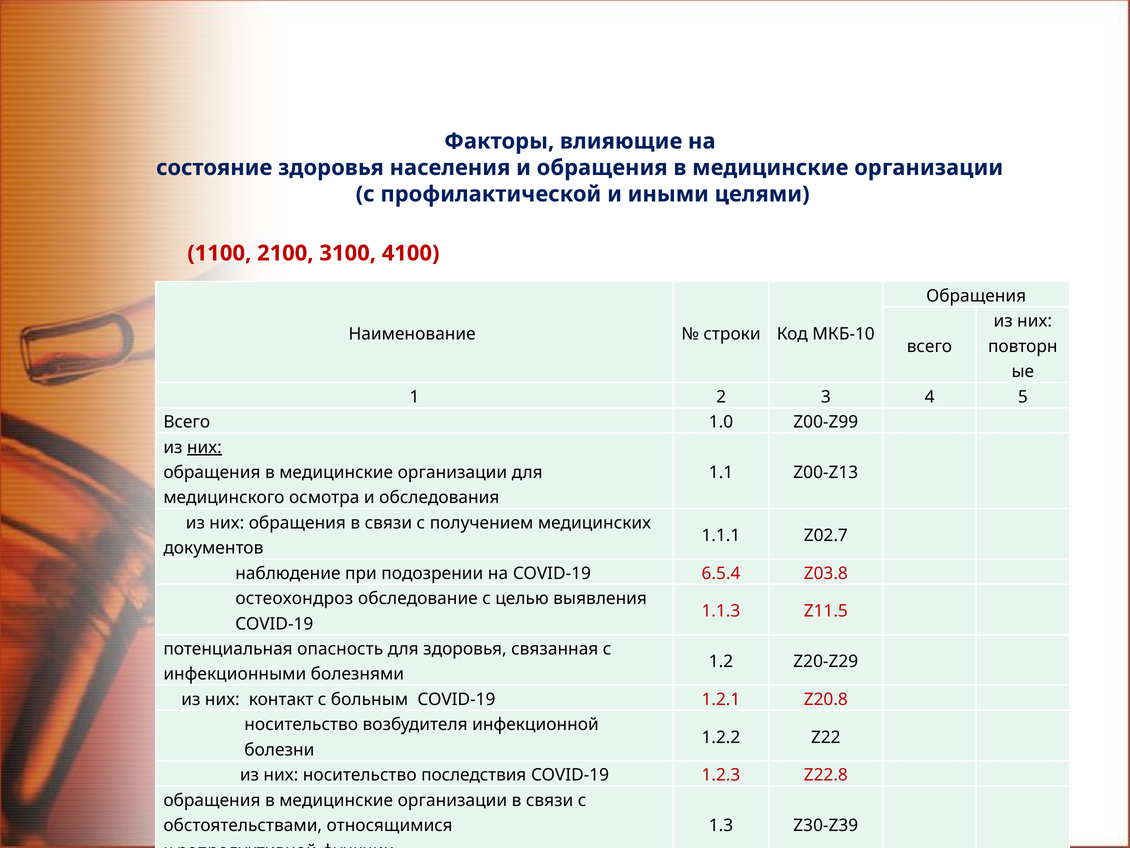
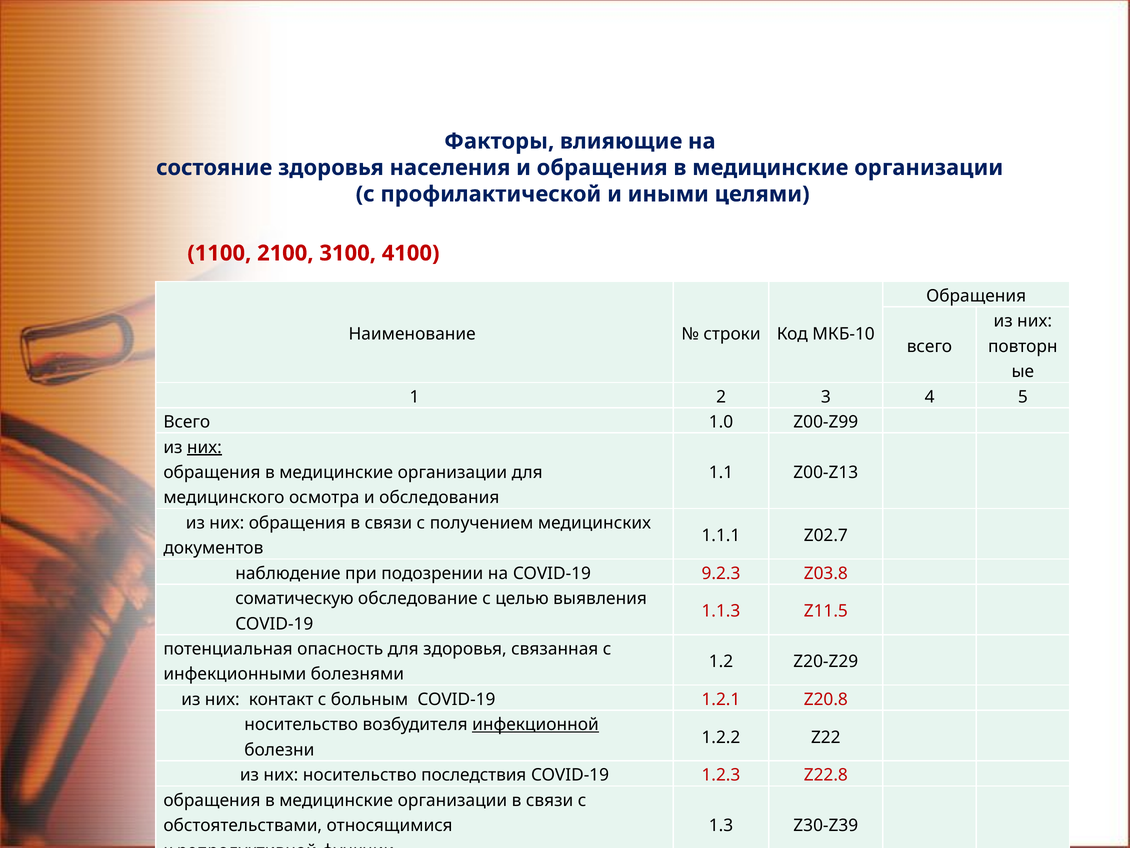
6.5.4: 6.5.4 -> 9.2.3 (721, 573)
остеохондроз: остеохондроз -> соматическую (294, 598)
инфекционной underline: none -> present (535, 724)
